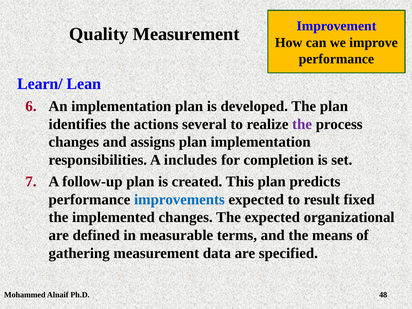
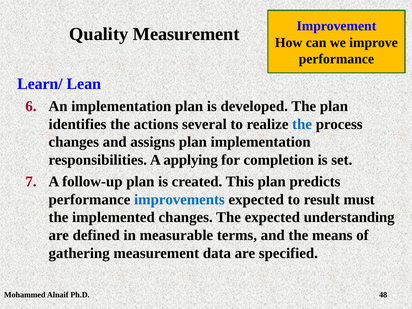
the colour: purple -> blue (302, 124)
includes: includes -> applying (191, 160)
fixed: fixed -> must (359, 200)
organizational: organizational -> understanding (349, 217)
